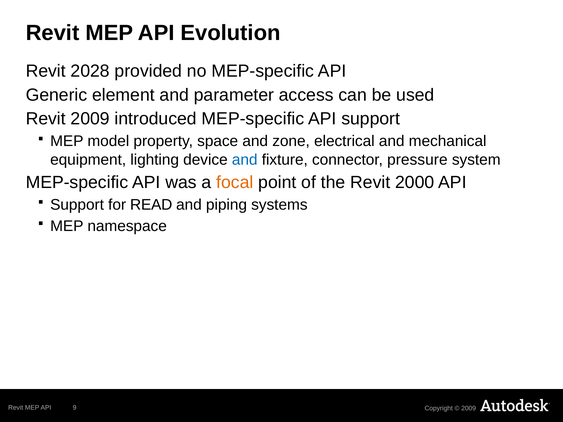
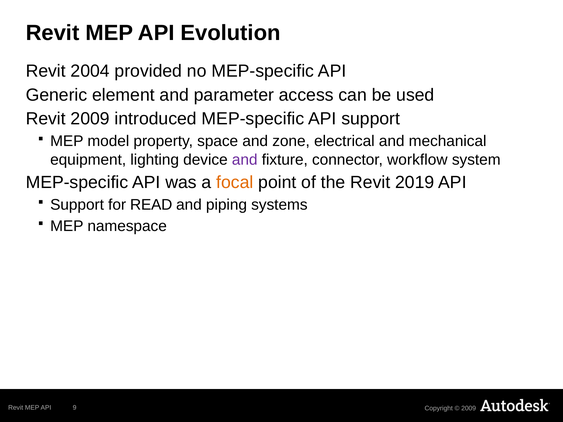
2028: 2028 -> 2004 (90, 71)
and colour: blue -> purple (245, 160)
pressure: pressure -> workflow (417, 160)
2000: 2000 -> 2019 (415, 182)
